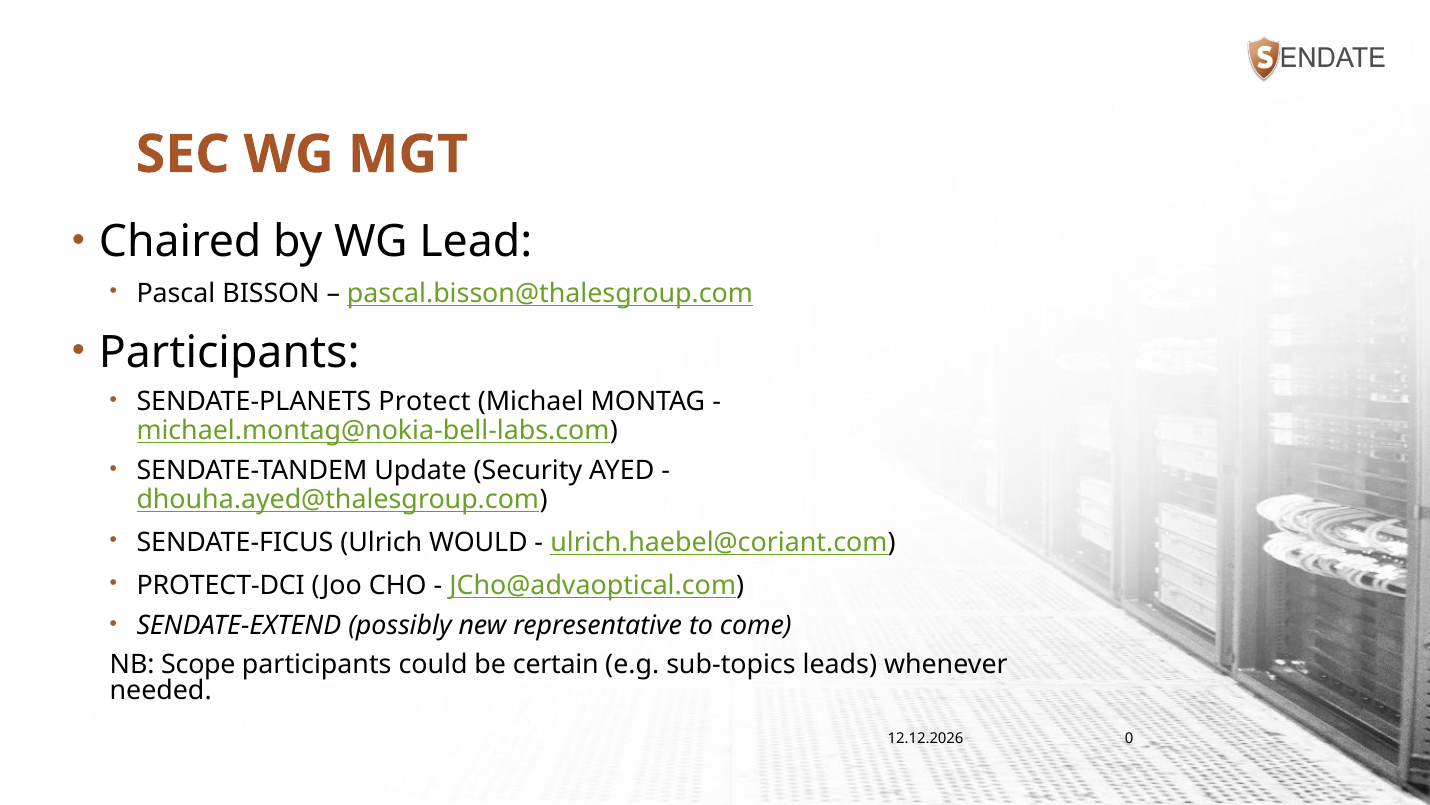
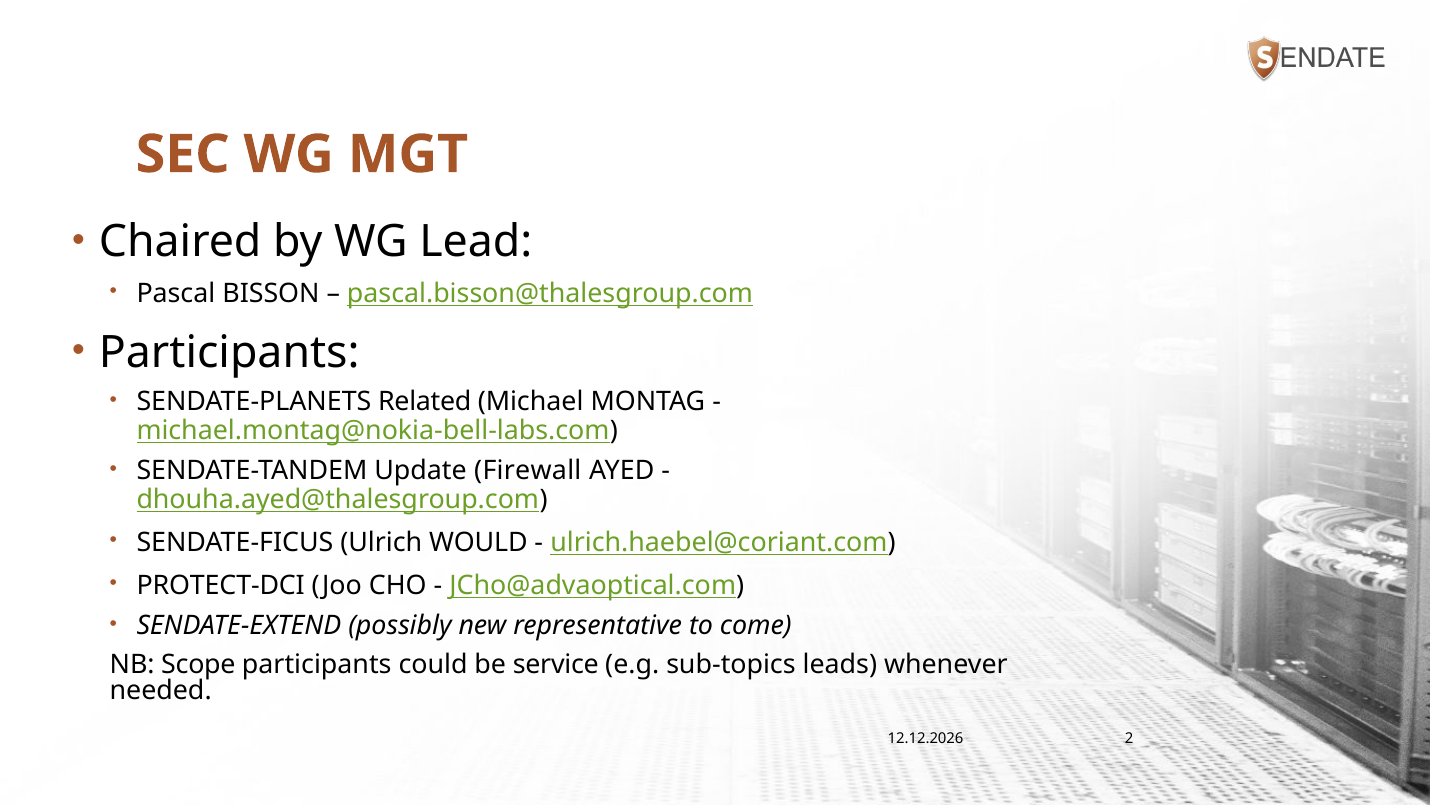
Protect: Protect -> Related (425, 401)
Security: Security -> Firewall (528, 470)
certain: certain -> service (556, 665)
0: 0 -> 2 (1129, 738)
